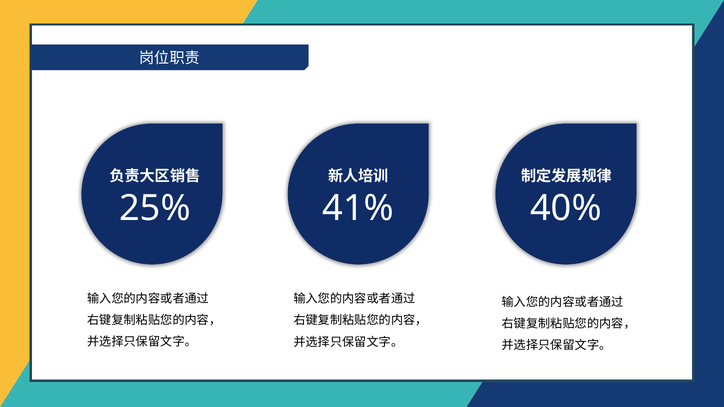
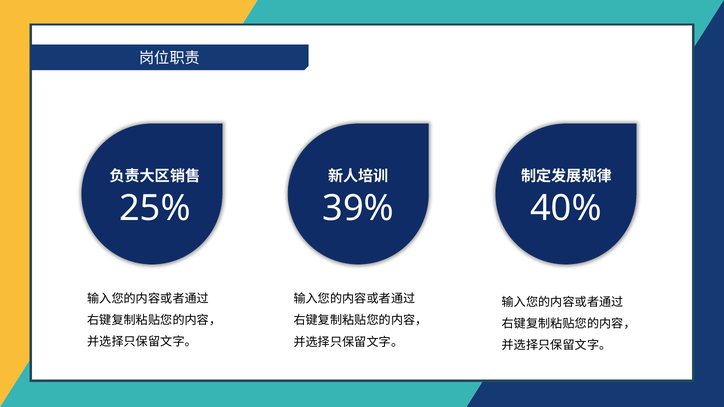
41%: 41% -> 39% (358, 208)
